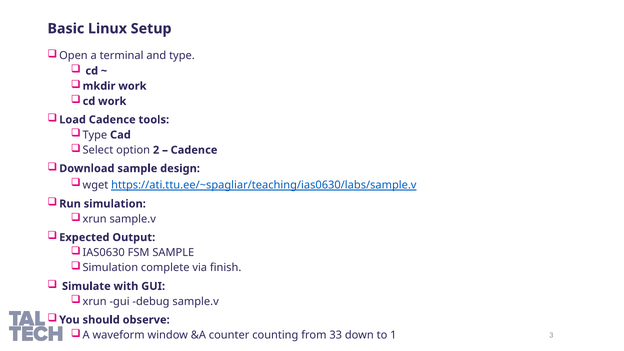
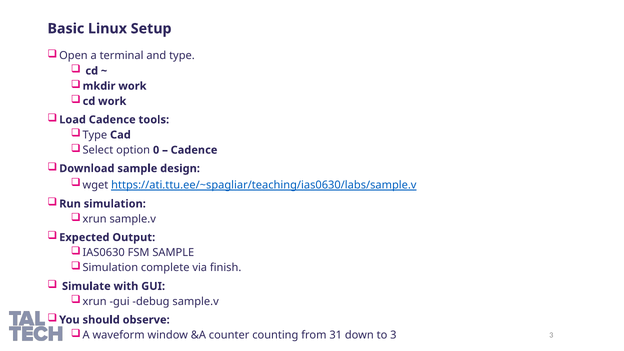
2: 2 -> 0 (156, 150)
33: 33 -> 31 (336, 335)
to 1: 1 -> 3 (393, 335)
